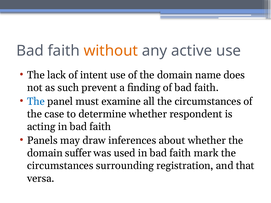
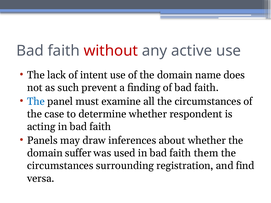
without colour: orange -> red (111, 51)
mark: mark -> them (206, 153)
that: that -> find (245, 166)
